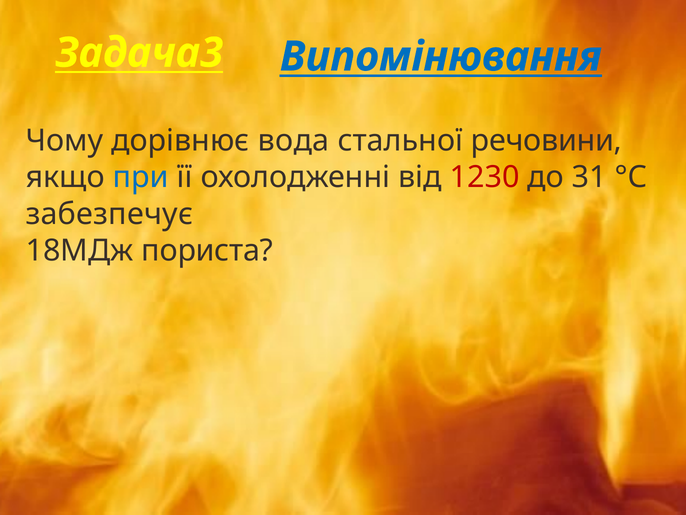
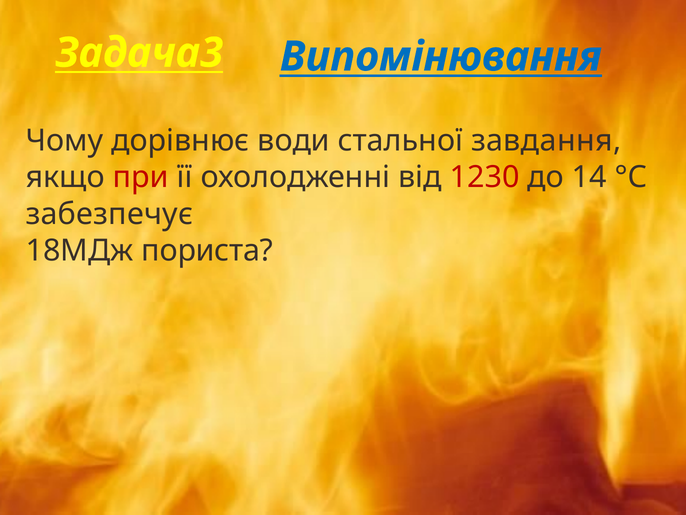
вода: вода -> води (294, 141)
речовини: речовини -> завдання (546, 141)
при colour: blue -> red (141, 177)
31: 31 -> 14 (589, 177)
